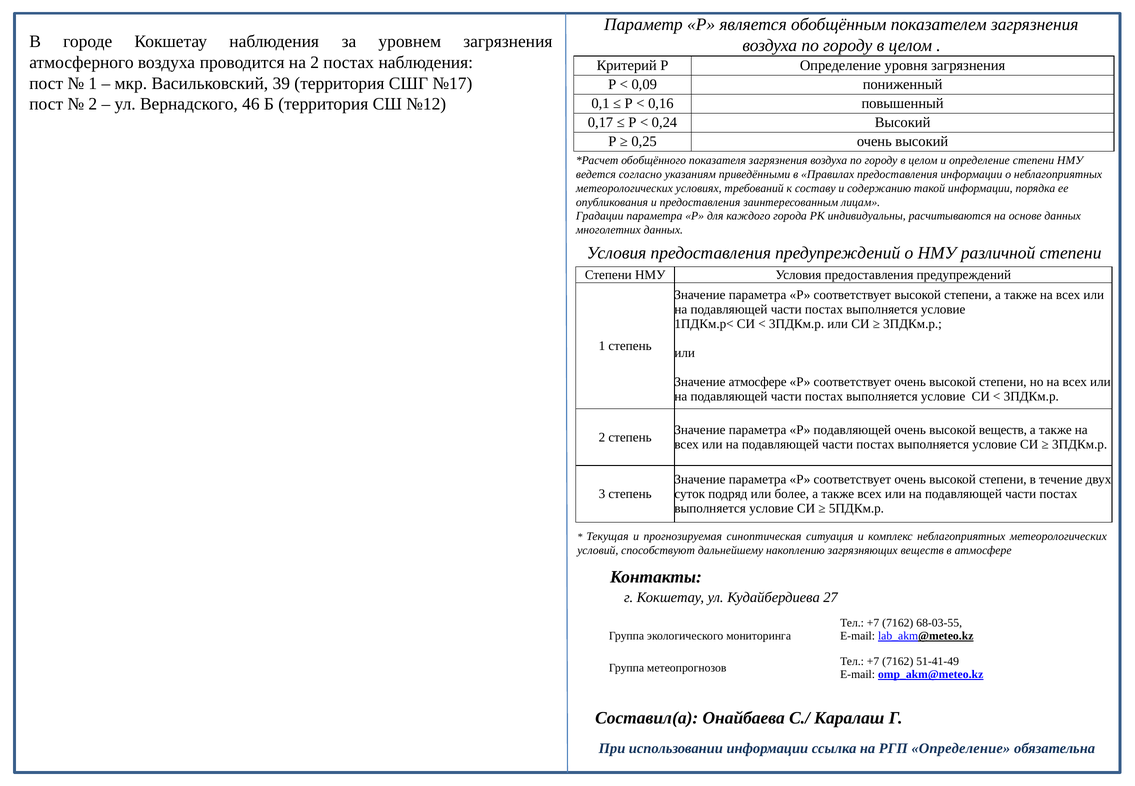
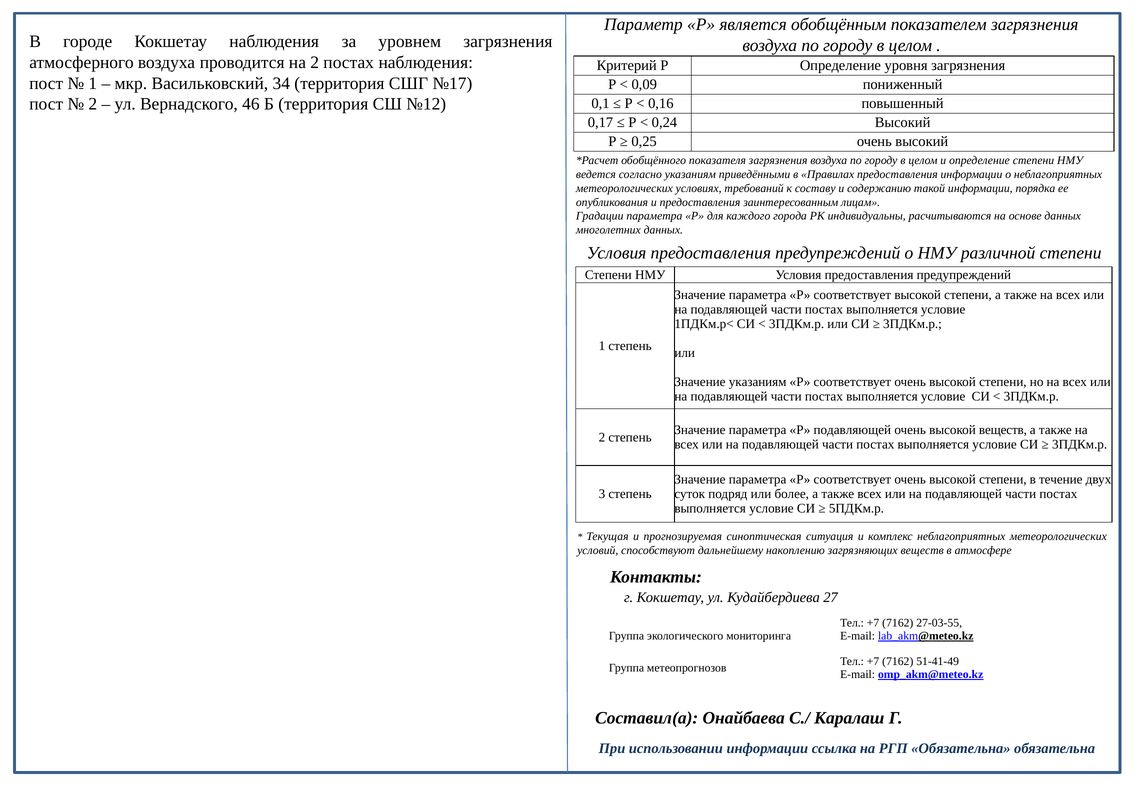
39: 39 -> 34 (281, 83)
Значение атмосфере: атмосфере -> указаниям (758, 382)
68-03-55: 68-03-55 -> 27-03-55 (939, 623)
РГП Определение: Определение -> Обязательна (961, 748)
